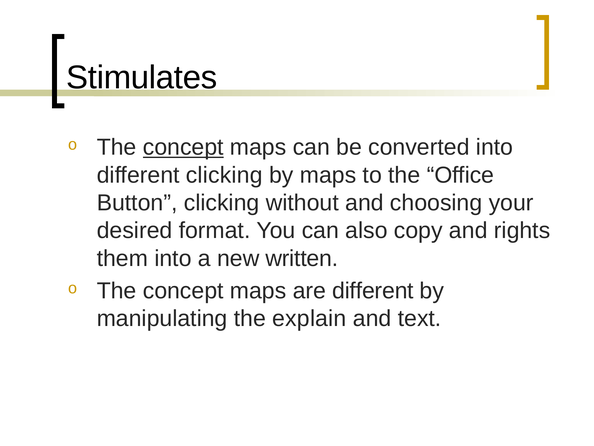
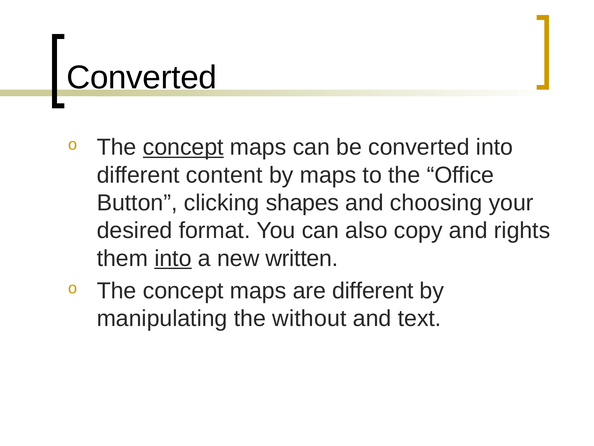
Stimulates: Stimulates -> Converted (142, 78)
different clicking: clicking -> content (224, 175)
without: without -> shapes (302, 203)
into underline: none -> present (173, 258)
explain: explain -> without (309, 318)
